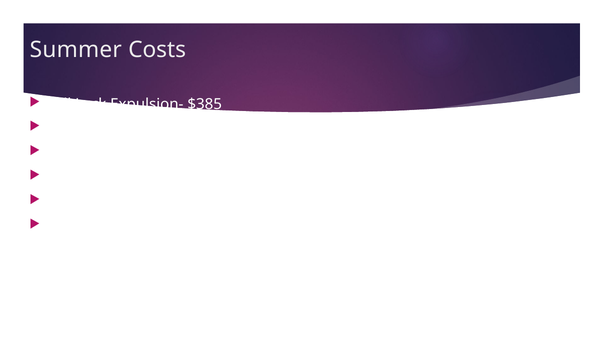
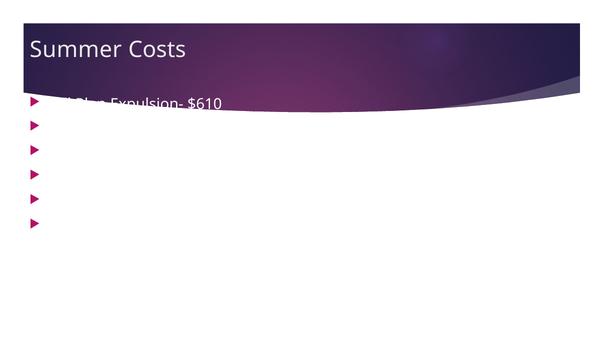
Lack: Lack -> Plan (91, 104)
$385: $385 -> $610 (205, 104)
